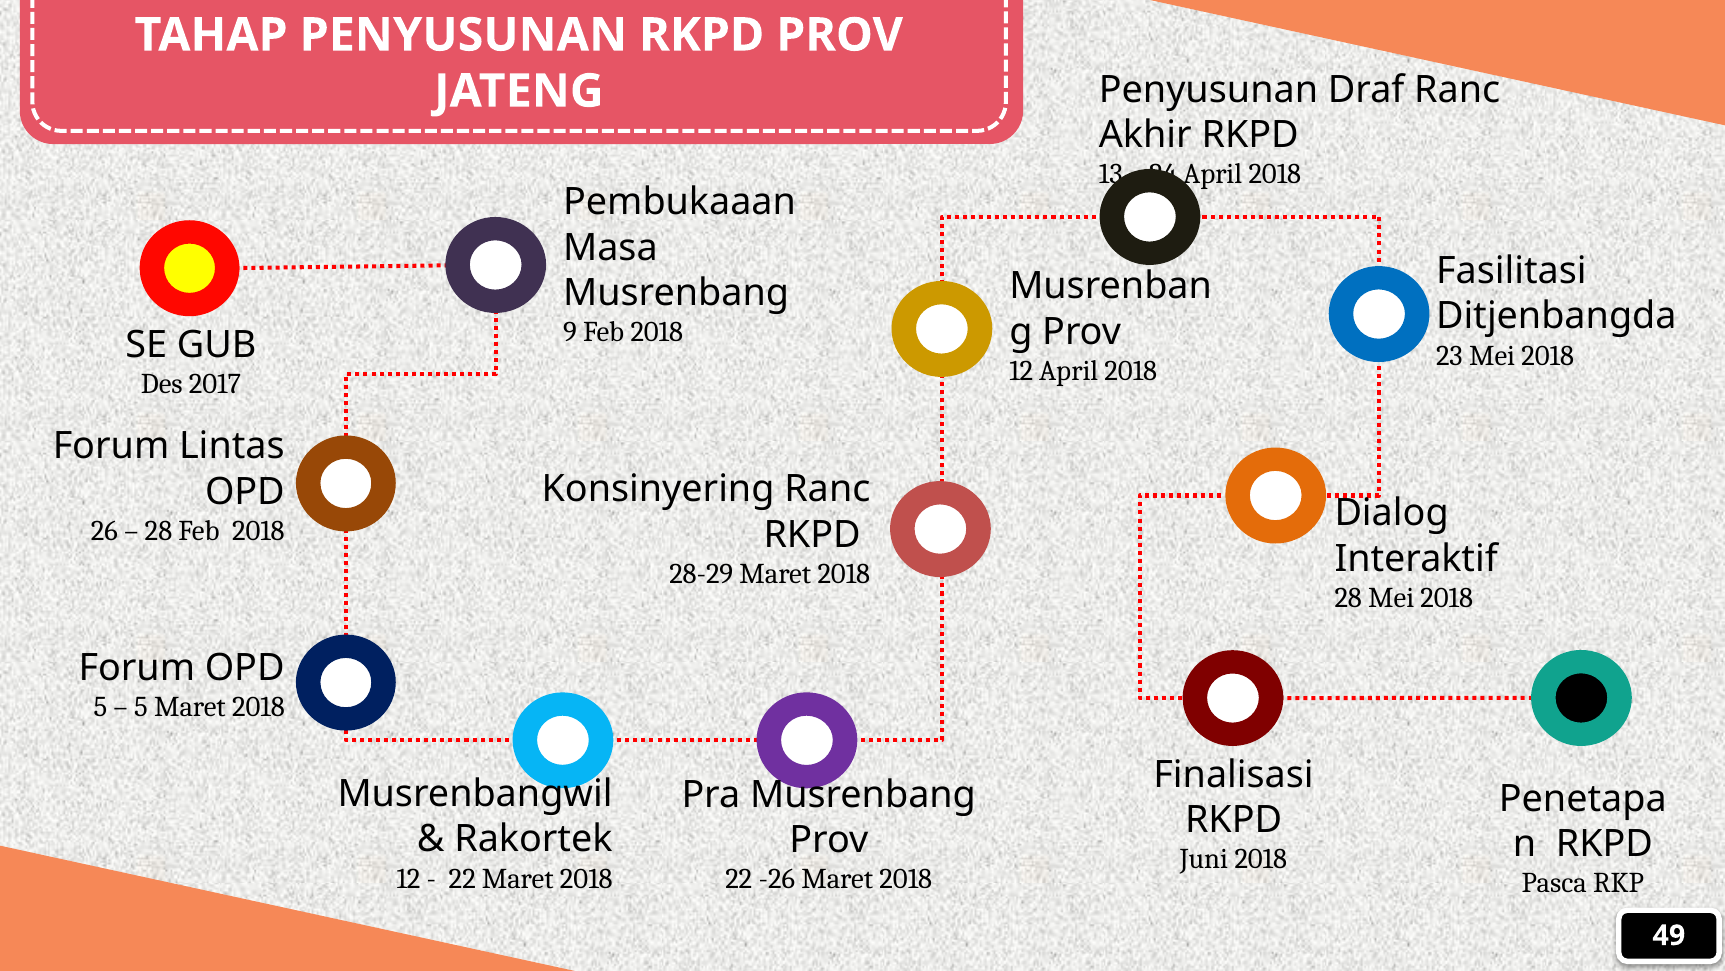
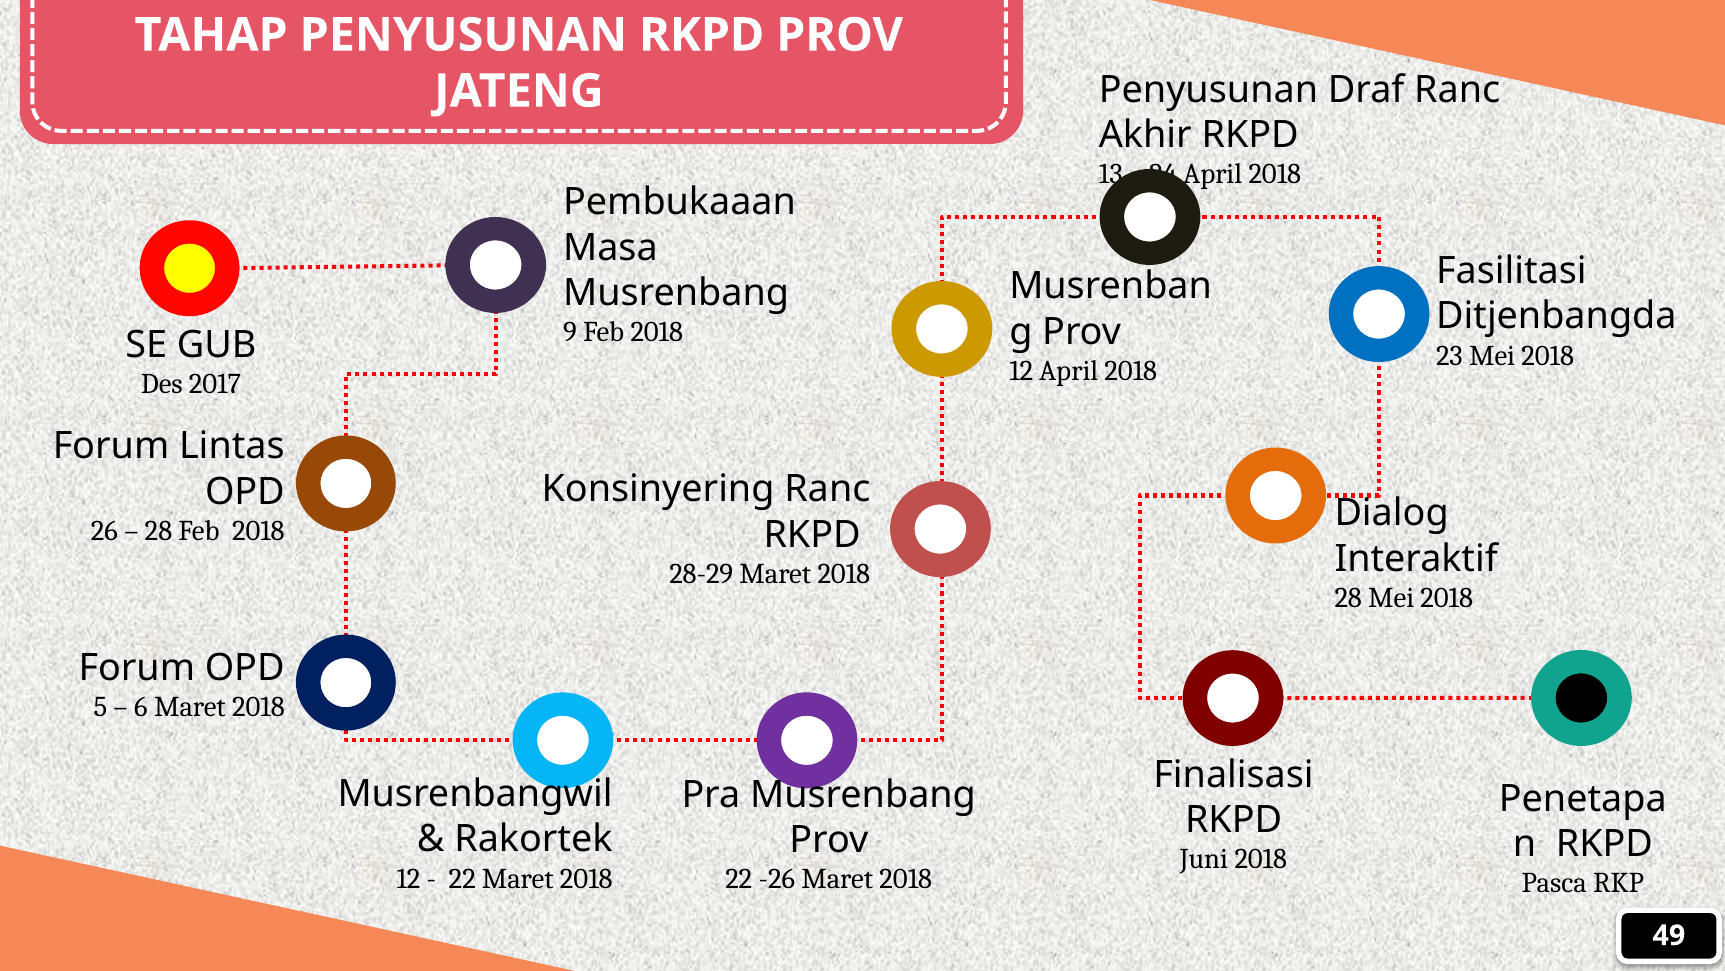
5: 5 -> 6 (141, 707)
